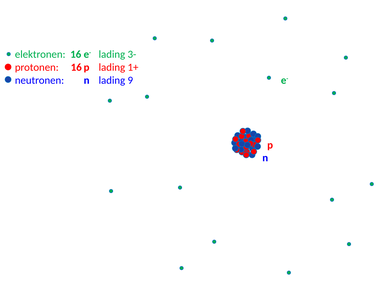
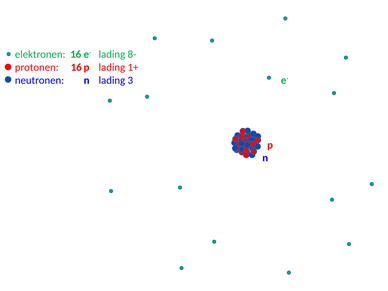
3-: 3- -> 8- (132, 54)
9: 9 -> 3 (130, 80)
